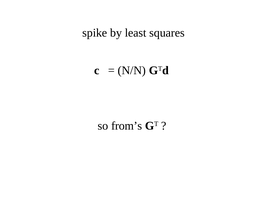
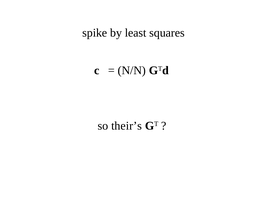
from’s: from’s -> their’s (127, 126)
